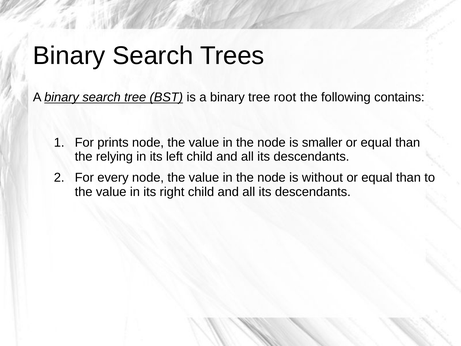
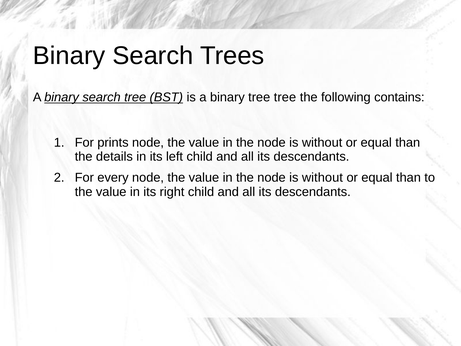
tree root: root -> tree (285, 97)
smaller: smaller -> without (322, 142)
relying: relying -> details (114, 157)
